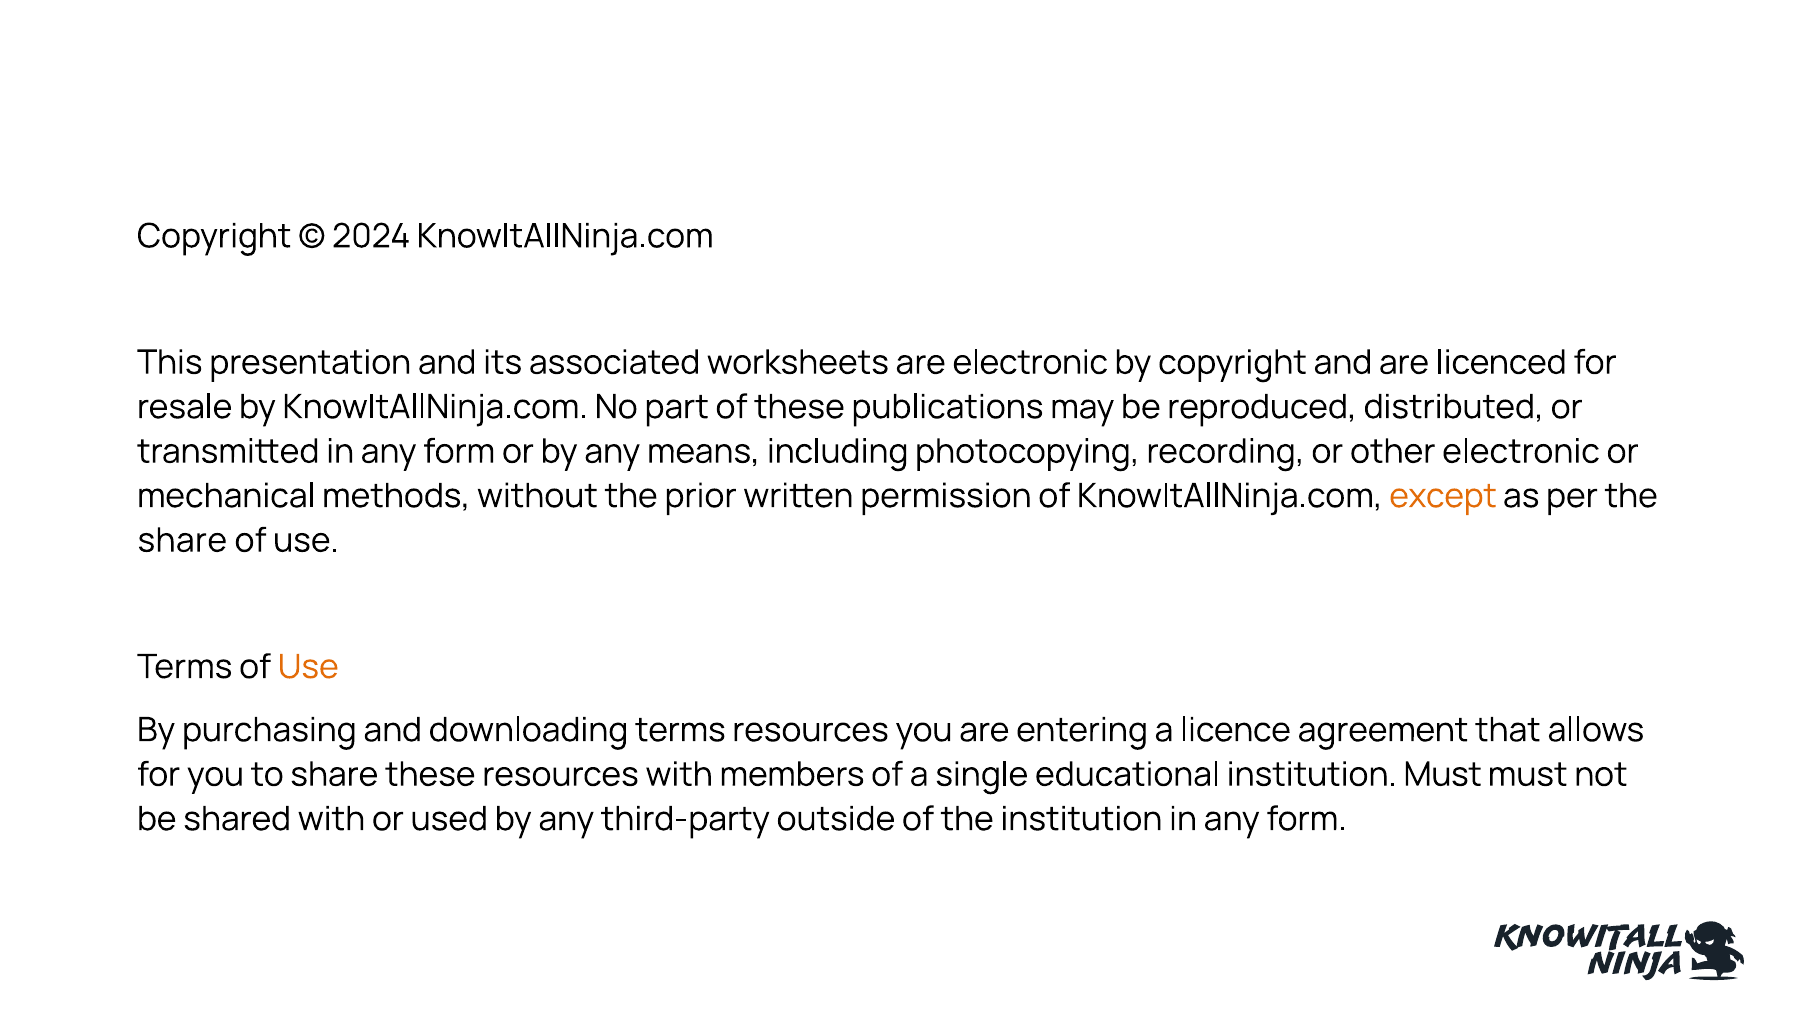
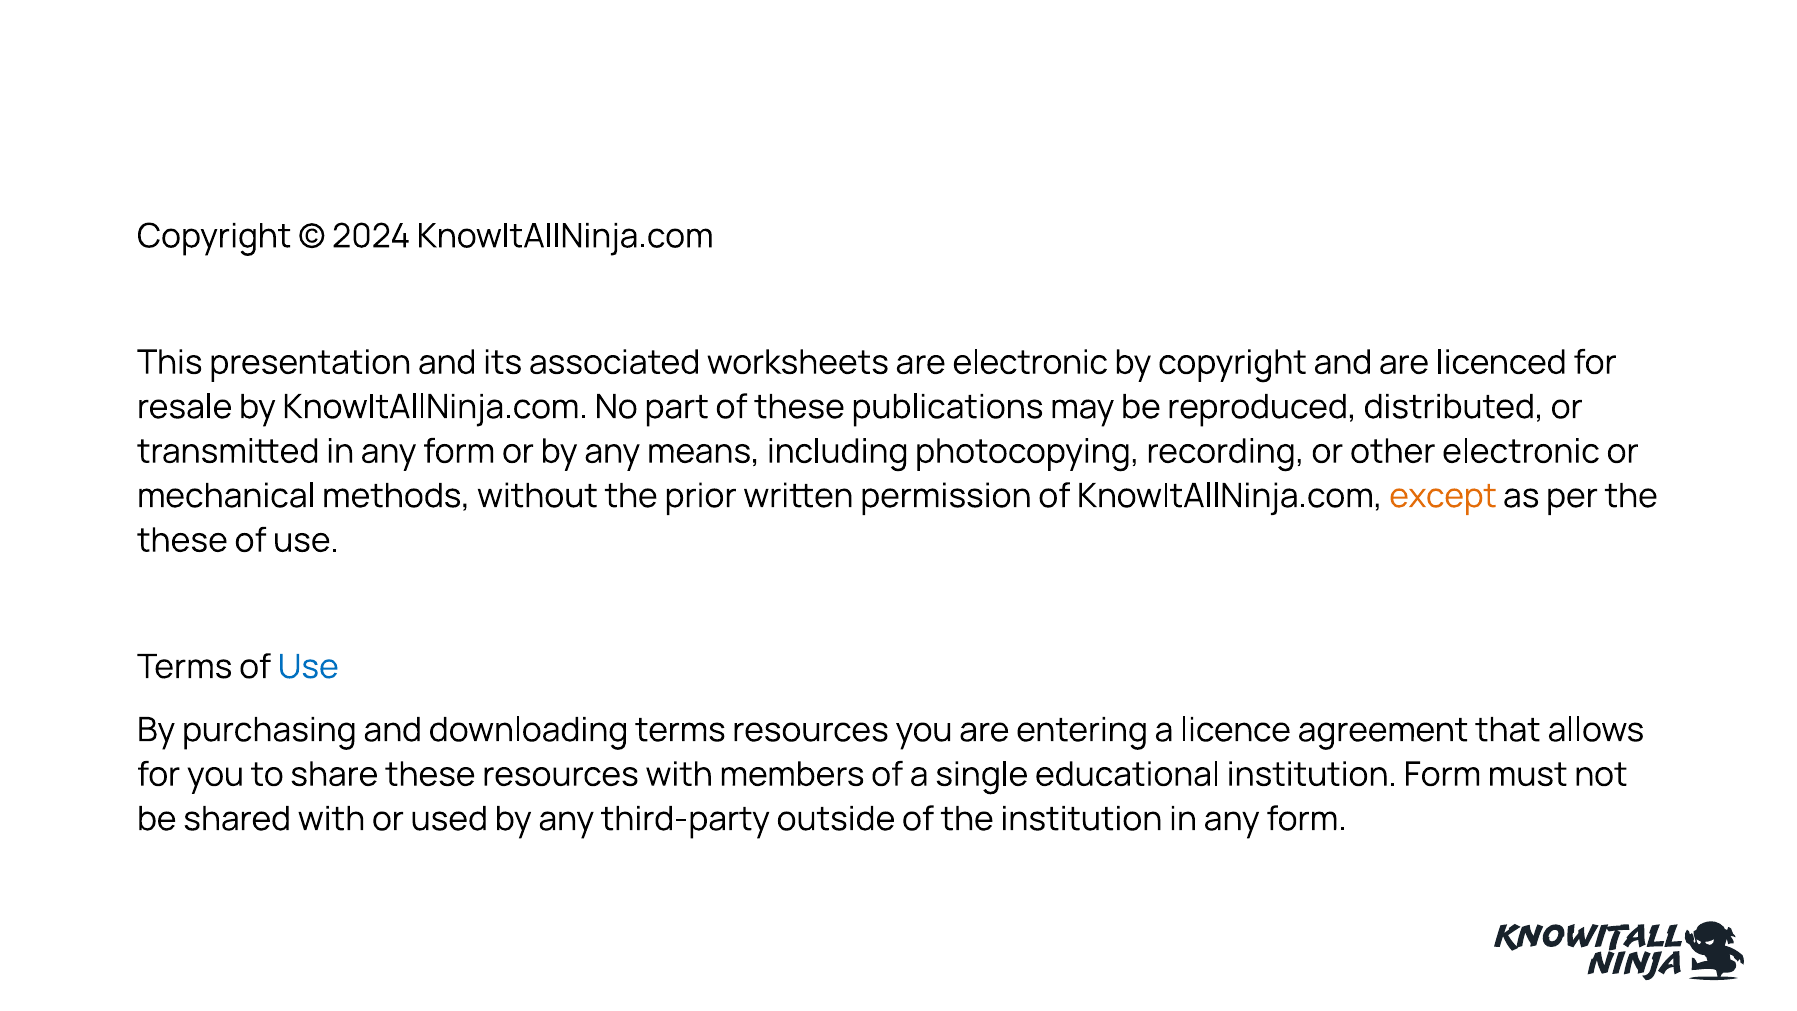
share: share -> these (182, 540)
Use colour: orange -> blue (308, 667)
institution Must: Must -> Form (1443, 774)
